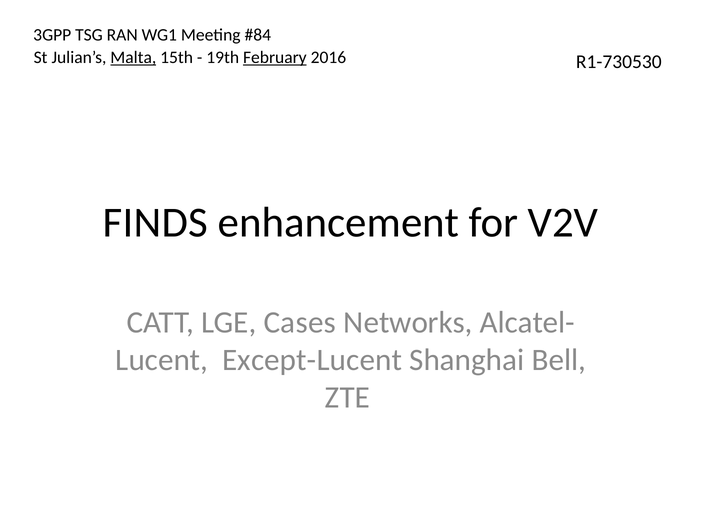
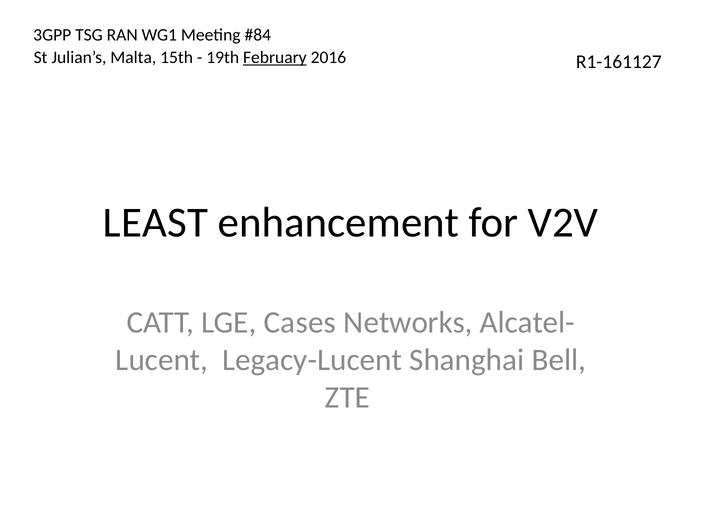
Malta underline: present -> none (133, 57)
R1-730530: R1-730530 -> R1-161127 (619, 62)
FINDS: FINDS -> LEAST (155, 223)
Except-Lucent: Except-Lucent -> Legacy-Lucent (312, 360)
